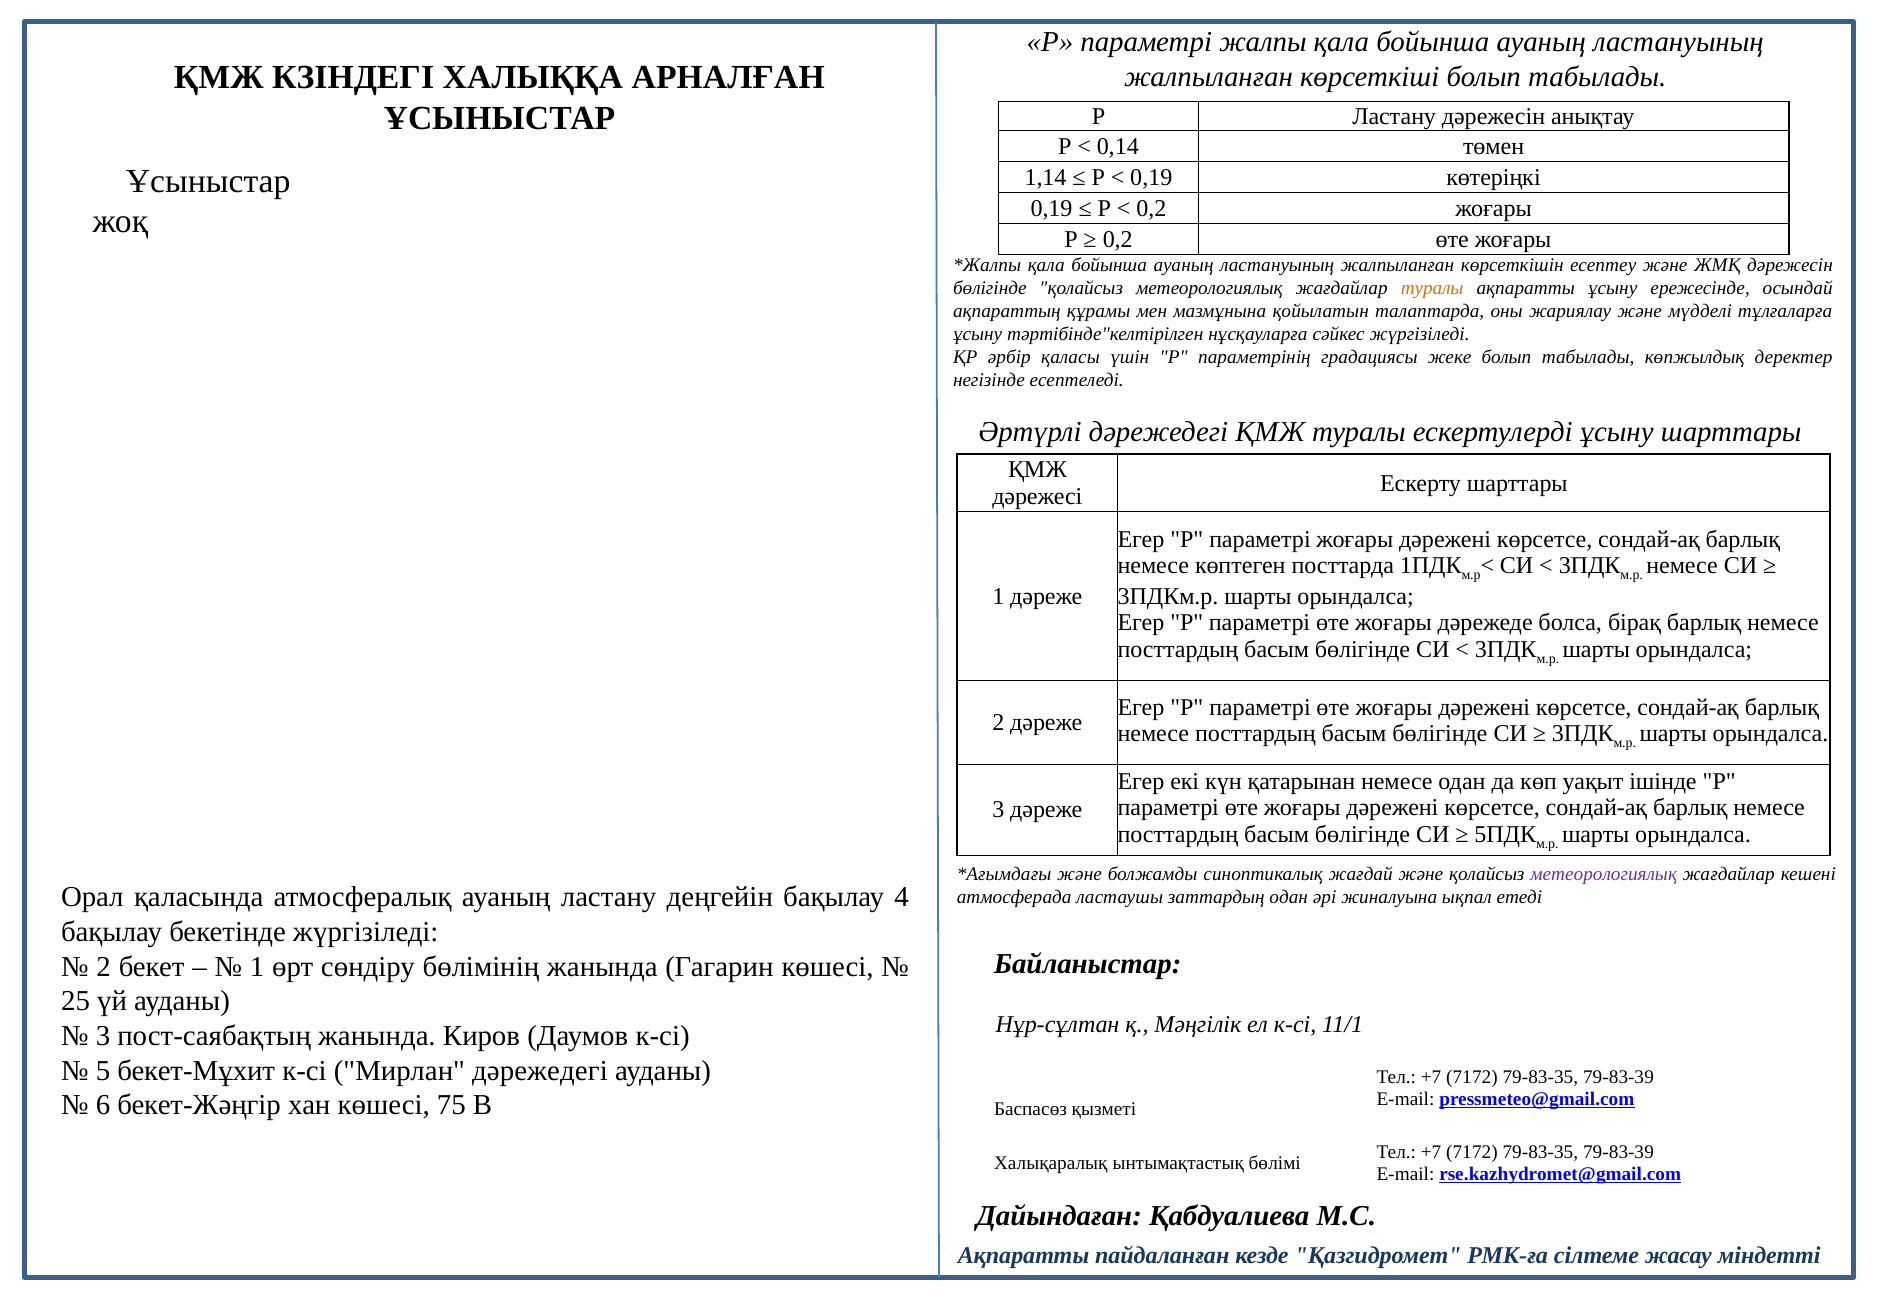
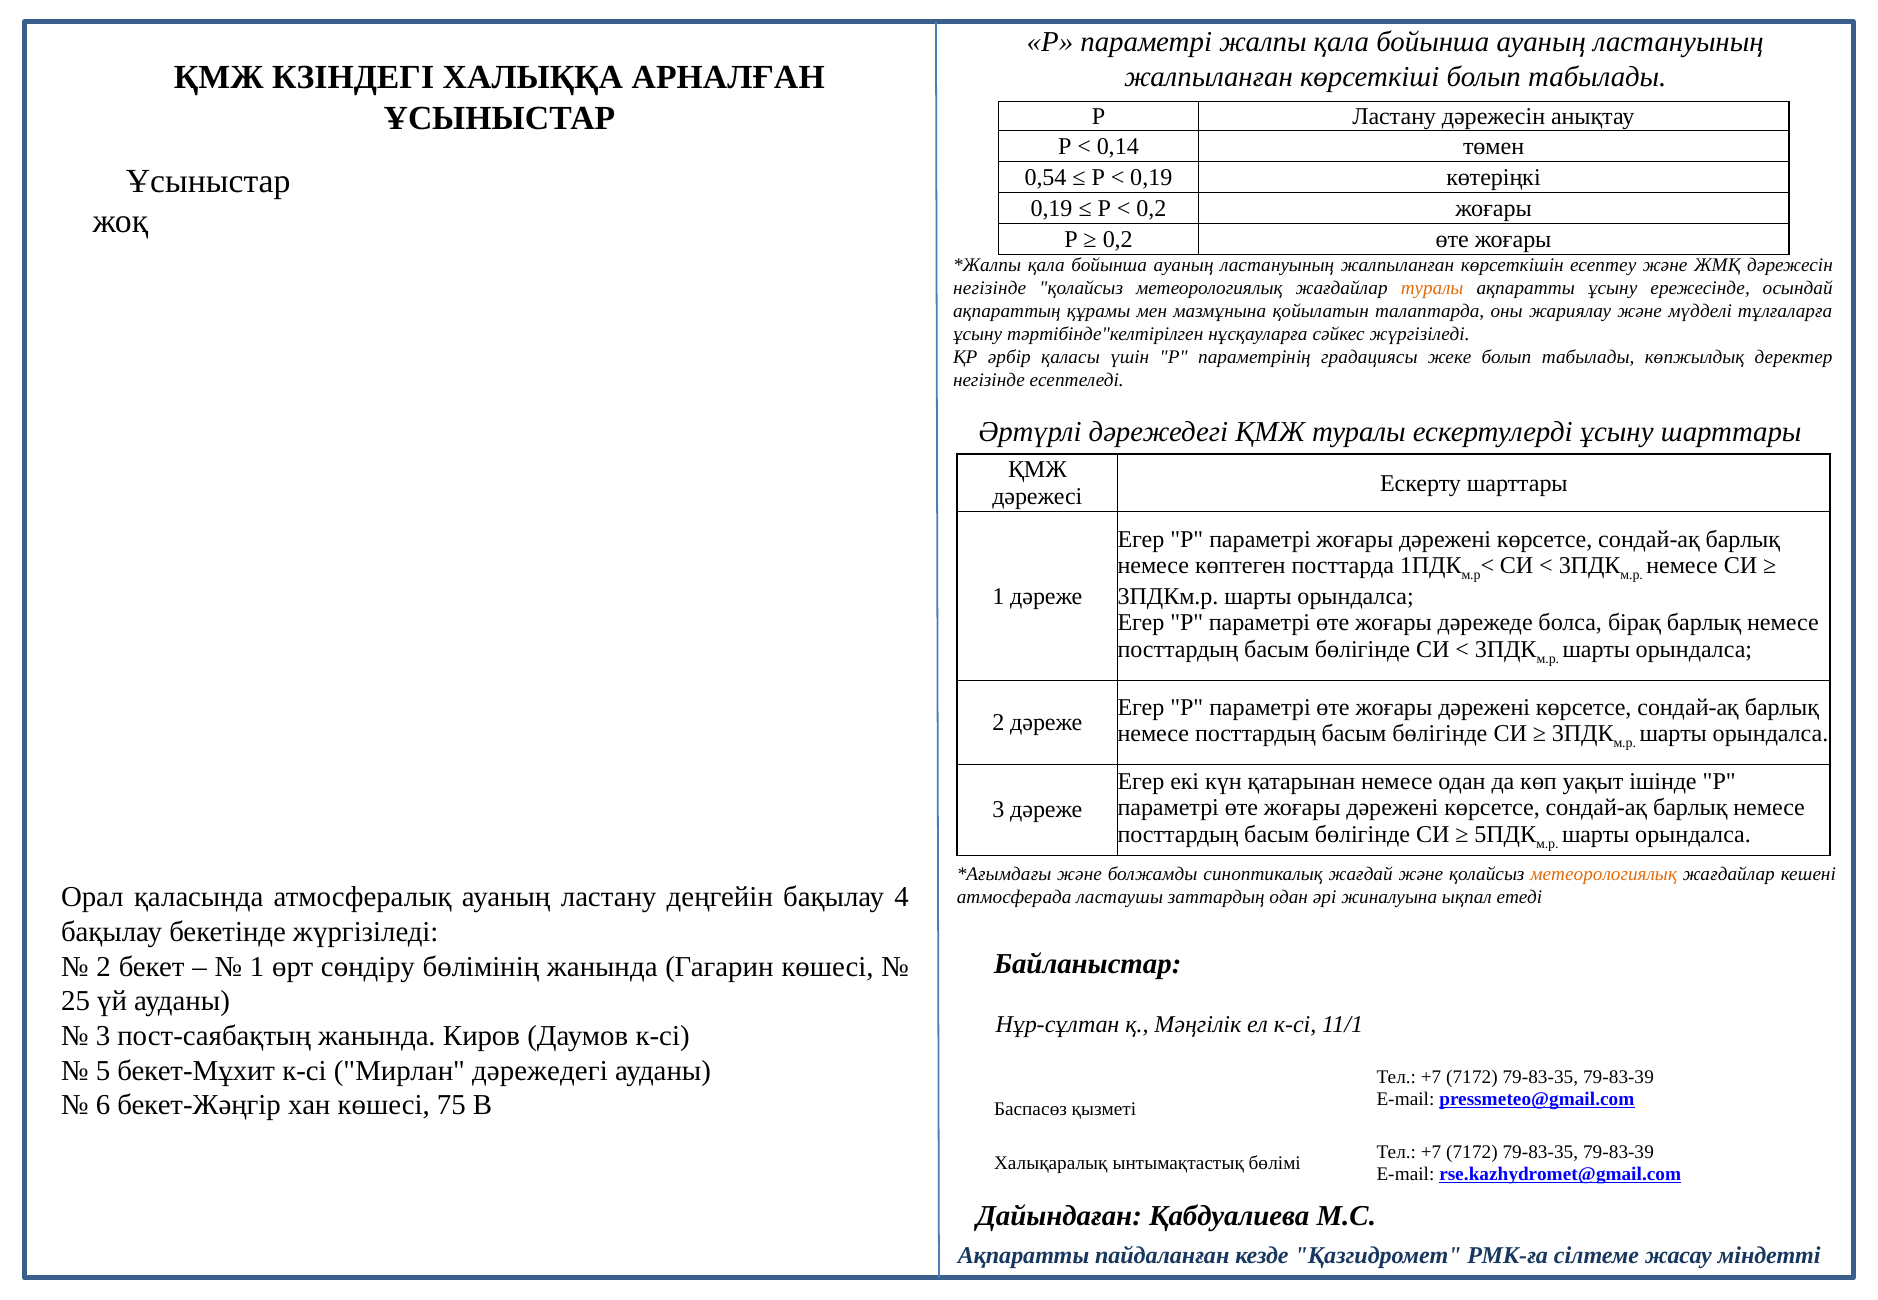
1,14: 1,14 -> 0,54 (1045, 177)
бөлігінде: бөлігінде -> негізінде (990, 288)
метеорологиялық colour: purple -> orange (1604, 874)
